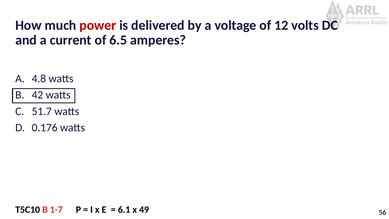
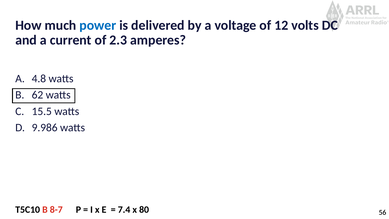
power colour: red -> blue (98, 25)
6.5: 6.5 -> 2.3 (118, 40)
42: 42 -> 62 (37, 95)
51.7: 51.7 -> 15.5 (42, 111)
0.176: 0.176 -> 9.986 (45, 128)
1-7: 1-7 -> 8-7 (56, 210)
6.1: 6.1 -> 7.4 (124, 210)
49: 49 -> 80 (144, 210)
